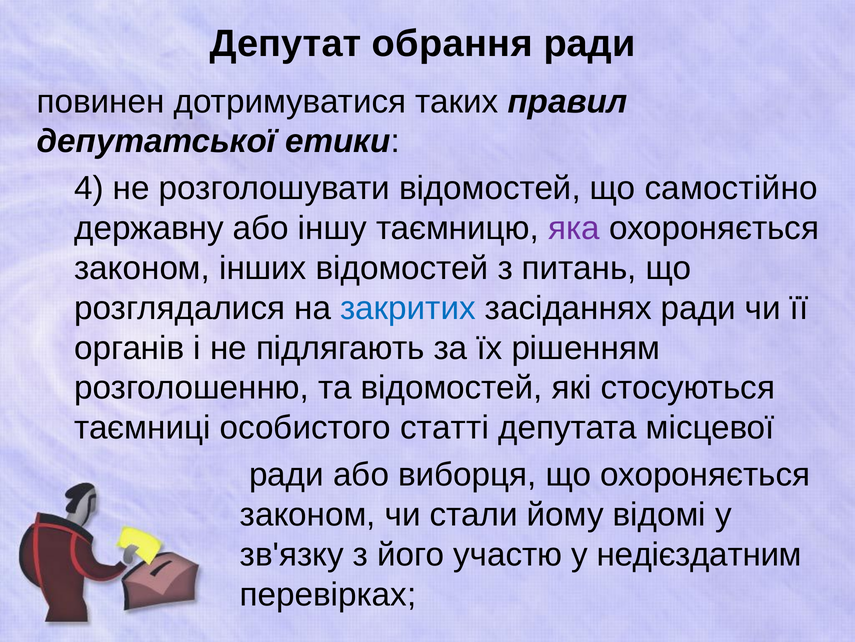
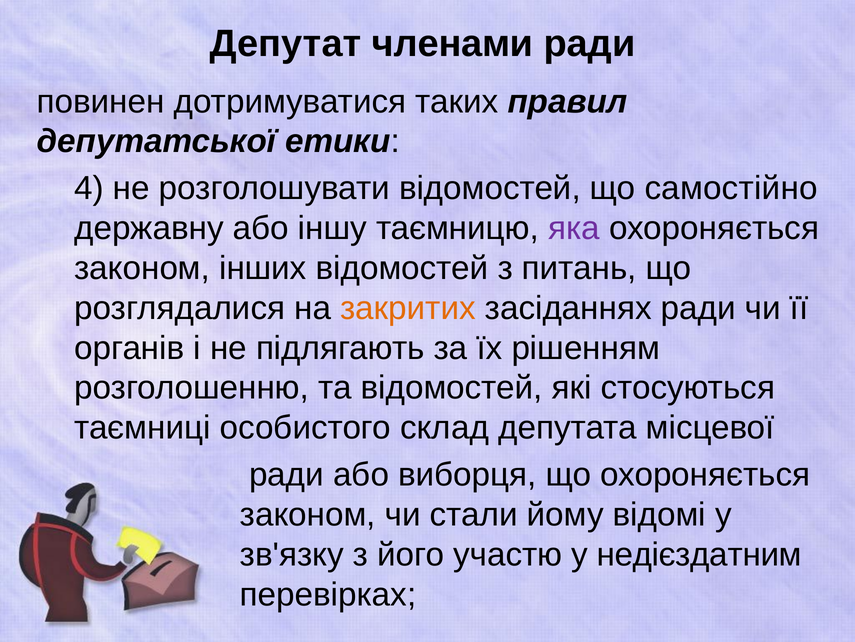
обрання: обрання -> членами (453, 44)
закритих colour: blue -> orange (408, 308)
статті: статті -> склад (445, 427)
